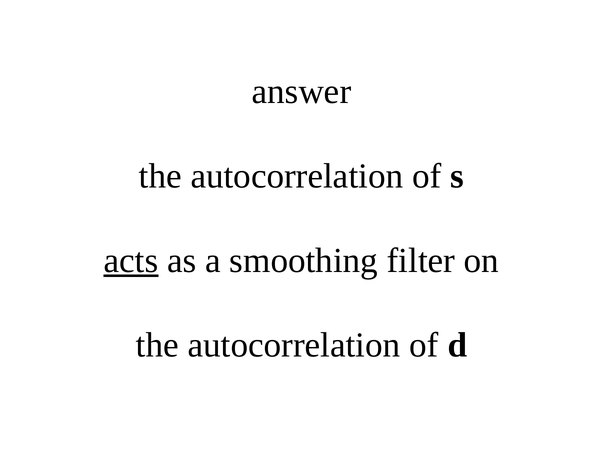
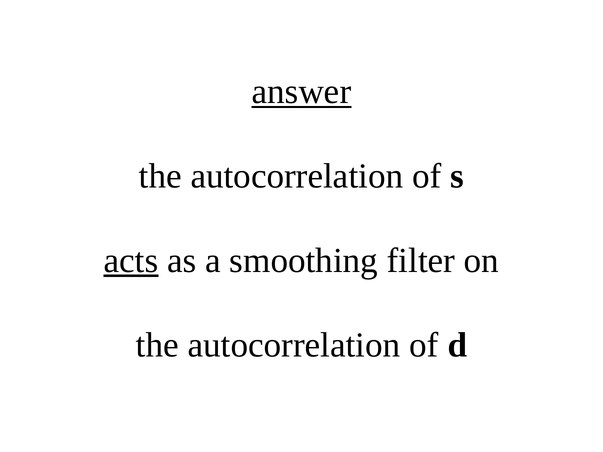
answer underline: none -> present (301, 92)
